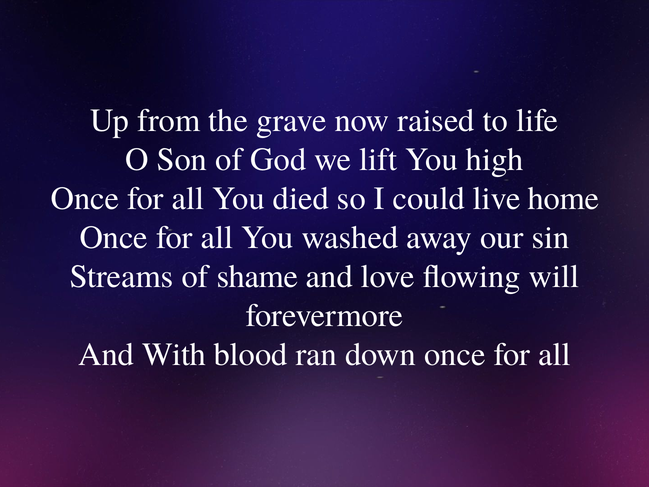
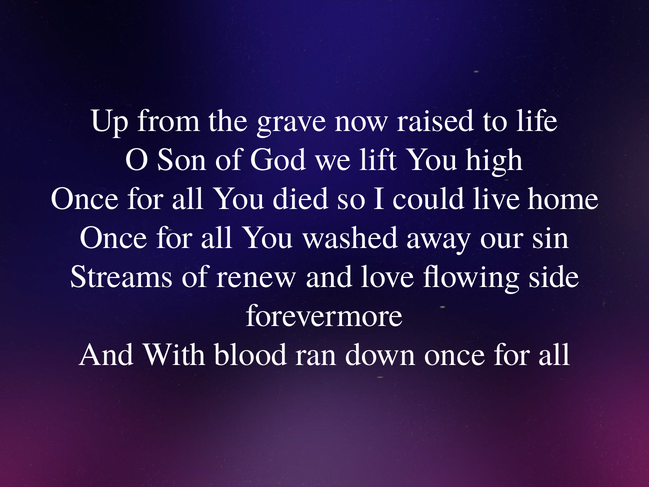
shame: shame -> renew (257, 276)
will: will -> side (554, 276)
